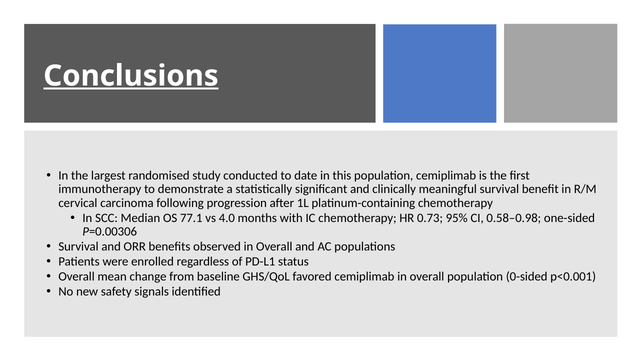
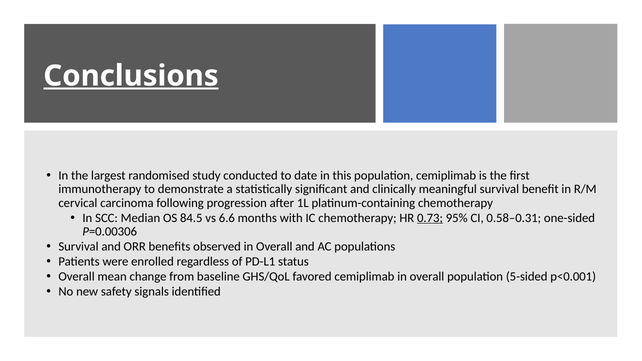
77.1: 77.1 -> 84.5 (191, 218)
4.0: 4.0 -> 6.6 (227, 218)
0.73 underline: none -> present (430, 218)
0.58–0.98: 0.58–0.98 -> 0.58–0.31 (514, 218)
0-sided: 0-sided -> 5-sided (527, 277)
